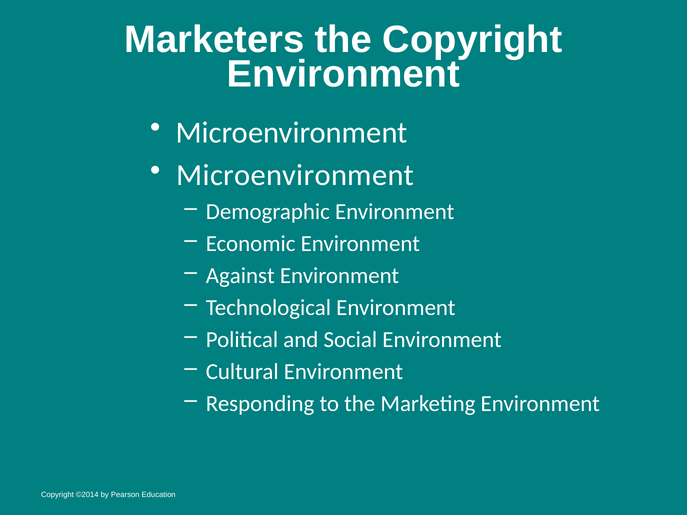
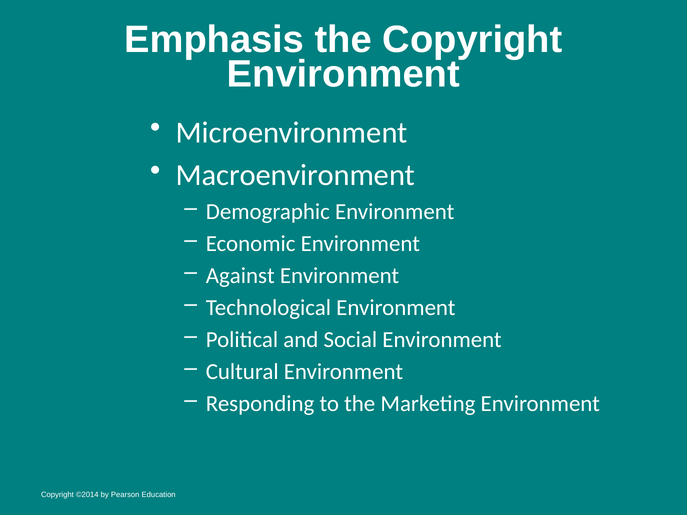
Marketers: Marketers -> Emphasis (214, 40)
Microenvironment: Microenvironment -> Macroenvironment (295, 175)
